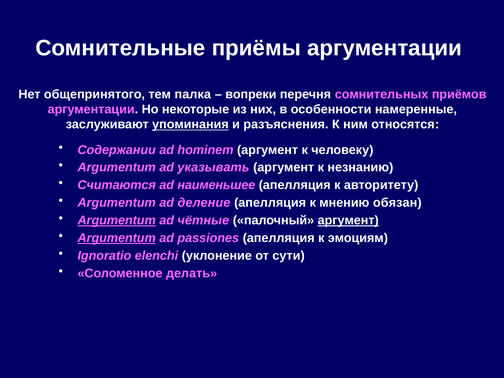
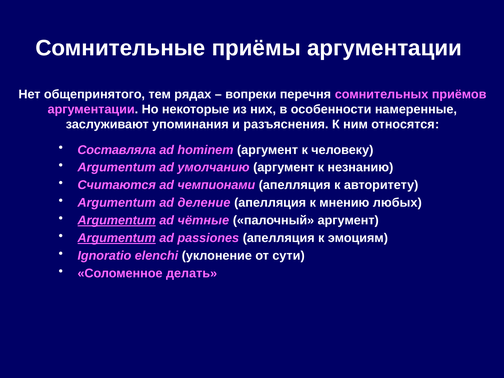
палка: палка -> рядах (193, 94)
упоминания underline: present -> none (190, 124)
Содержании: Содержании -> Составляла (117, 150)
указывать: указывать -> умолчанию (214, 167)
наименьшее: наименьшее -> чемпионами (216, 185)
обязан: обязан -> любых (397, 203)
аргумент underline: present -> none (348, 220)
